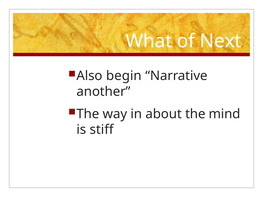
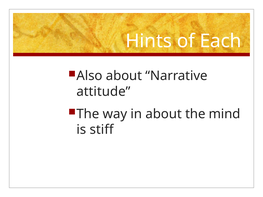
What: What -> Hints (149, 41)
Next: Next -> Each (221, 41)
Also begin: begin -> about (124, 76)
another: another -> attitude (103, 92)
